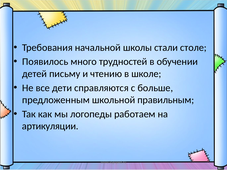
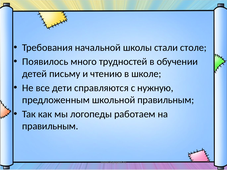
больше: больше -> нужную (155, 88)
артикуляции: артикуляции -> правильным (50, 126)
